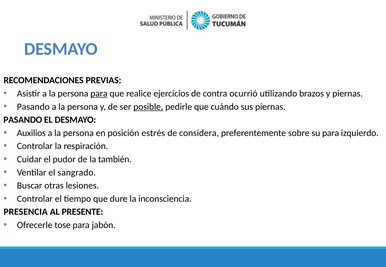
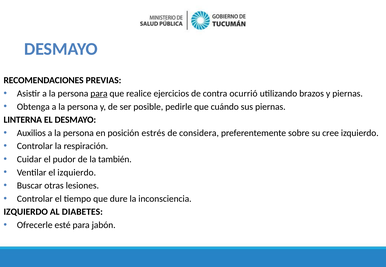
Pasando: Pasando -> Obtenga (33, 107)
posible underline: present -> none (148, 107)
PASANDO: PASANDO -> LINTERNA (23, 120)
su para: para -> cree (331, 133)
el sangrado: sangrado -> izquierdo (77, 173)
PRESENCIA: PRESENCIA -> IZQUIERDO (26, 212)
PRESENTE: PRESENTE -> DIABETES (82, 212)
tose: tose -> esté (63, 225)
